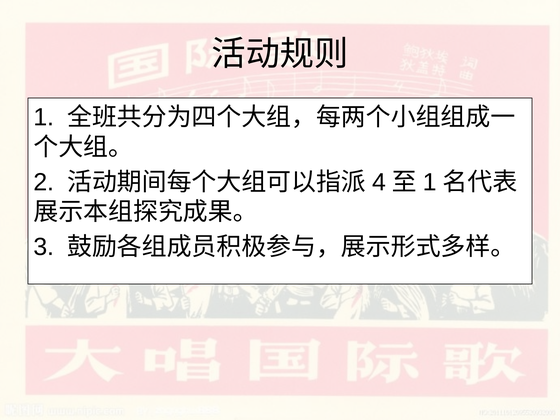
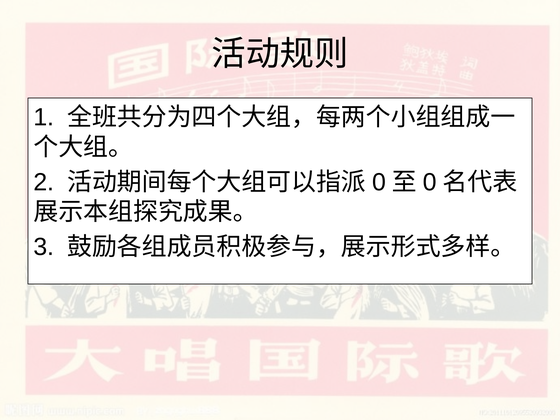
4: 4 -> 0 (379, 182)
1: 1 -> 0 (430, 182)
